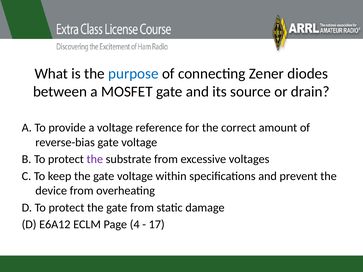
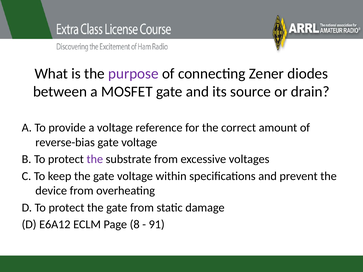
purpose colour: blue -> purple (133, 74)
4: 4 -> 8 (135, 225)
17: 17 -> 91 (157, 225)
